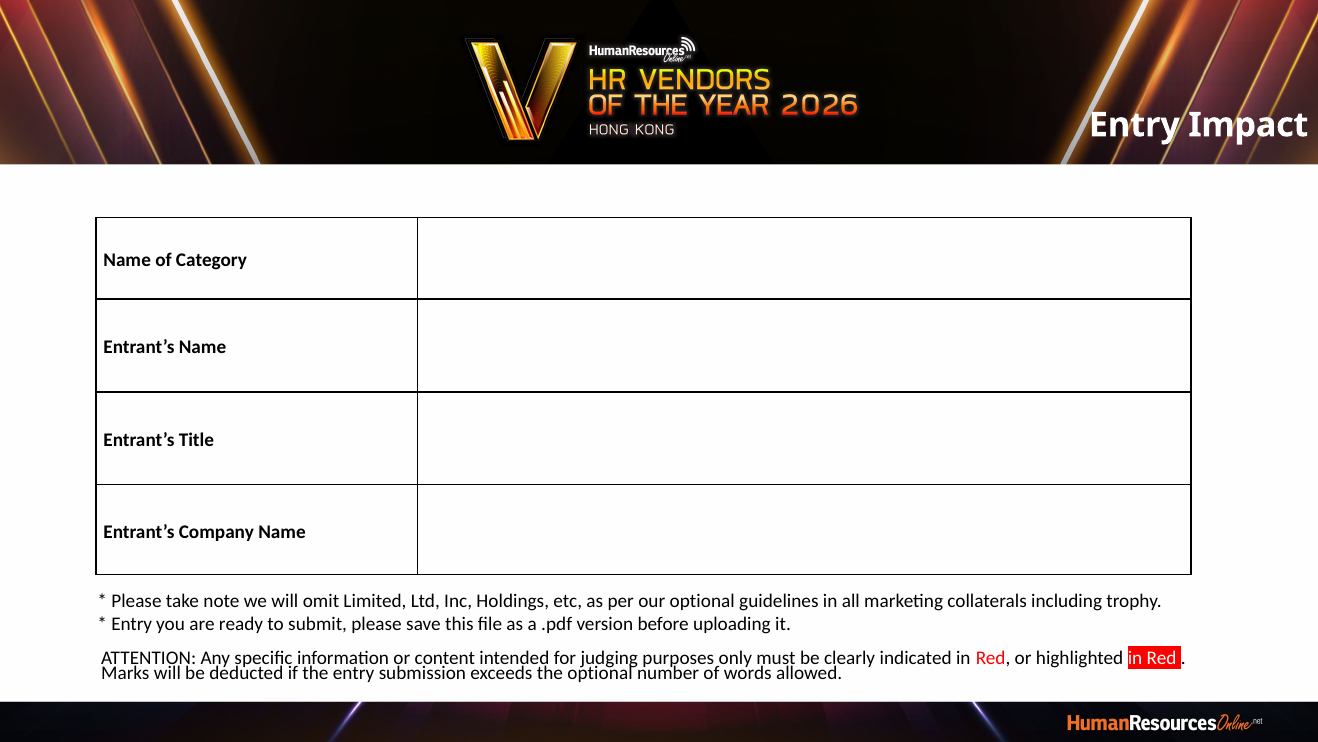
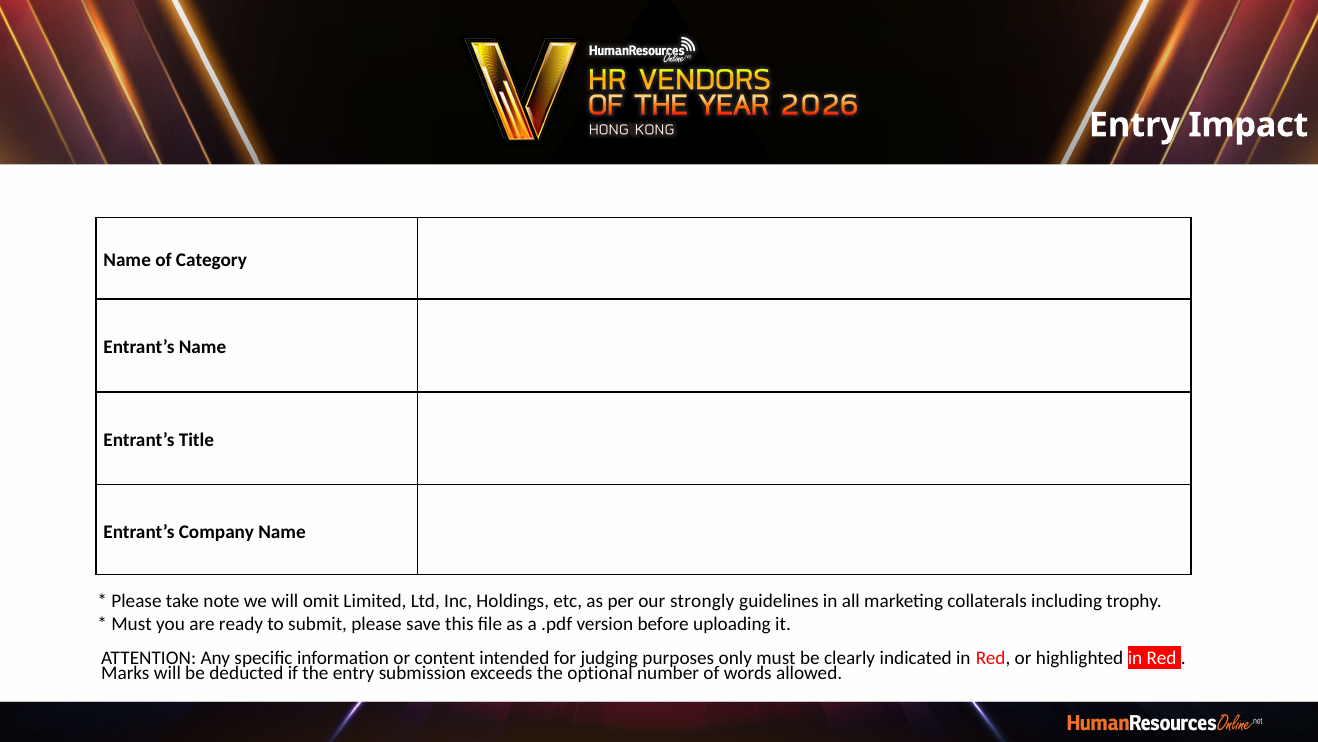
our optional: optional -> strongly (702, 600)
Entry: Entry -> Must (132, 623)
